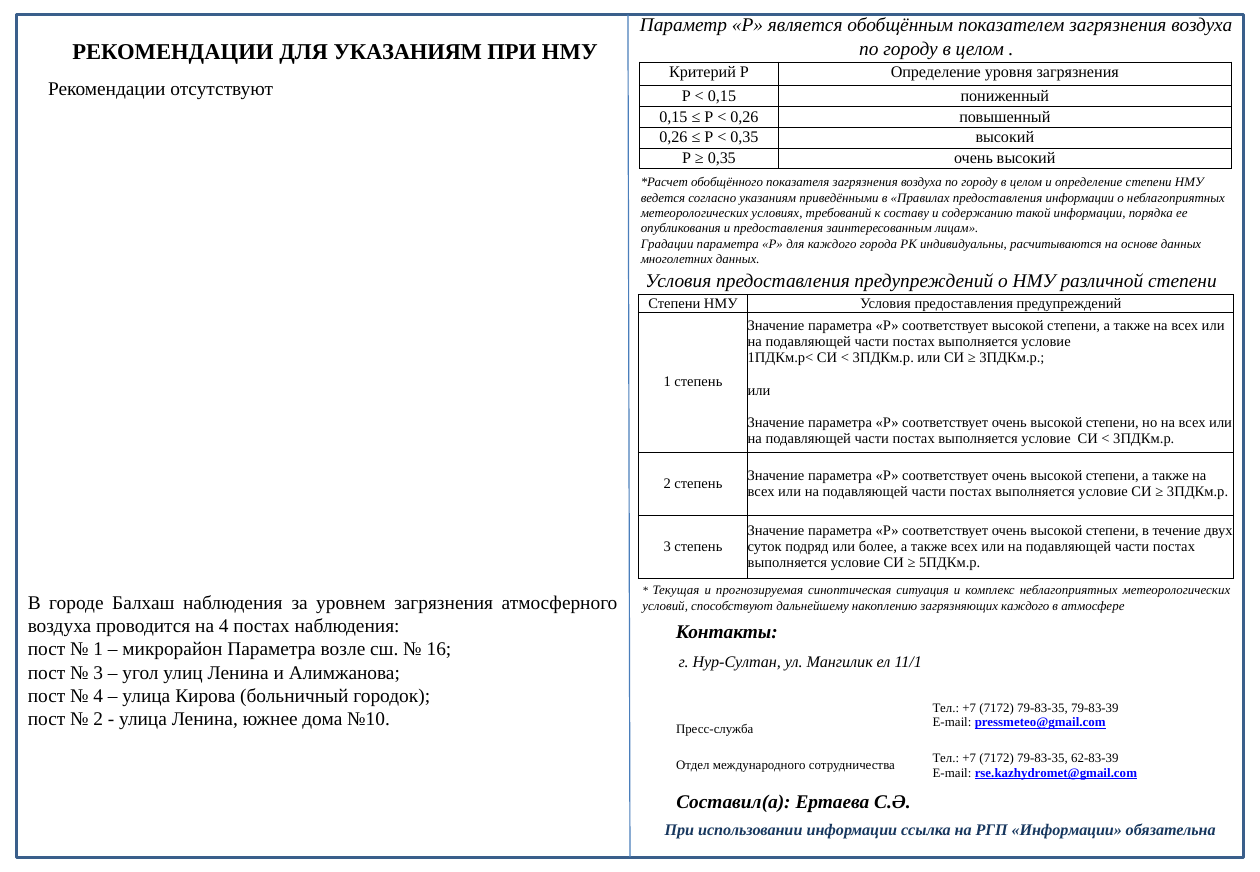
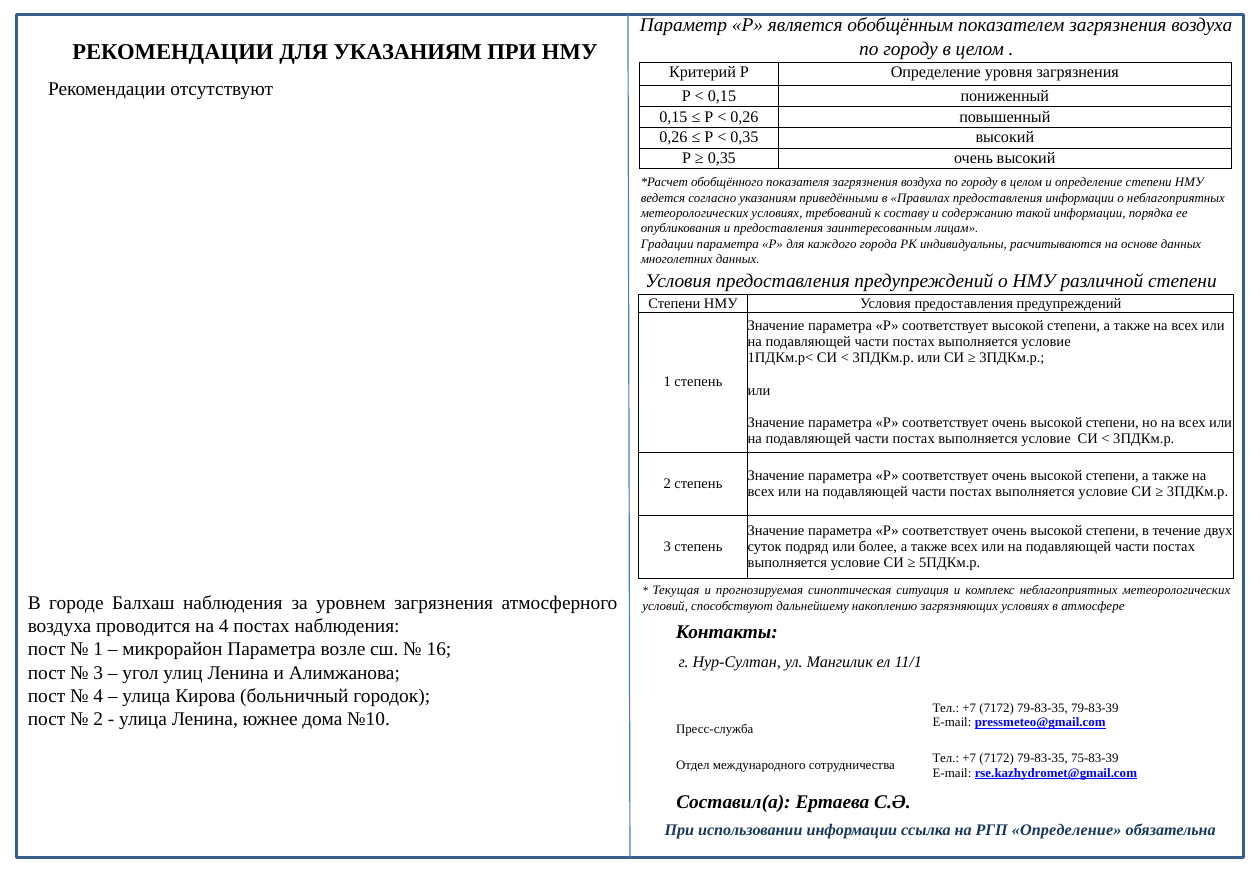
загрязняющих каждого: каждого -> условиях (1025, 606)
62-83-39: 62-83-39 -> 75-83-39 (1095, 759)
РГП Информации: Информации -> Определение (1067, 831)
